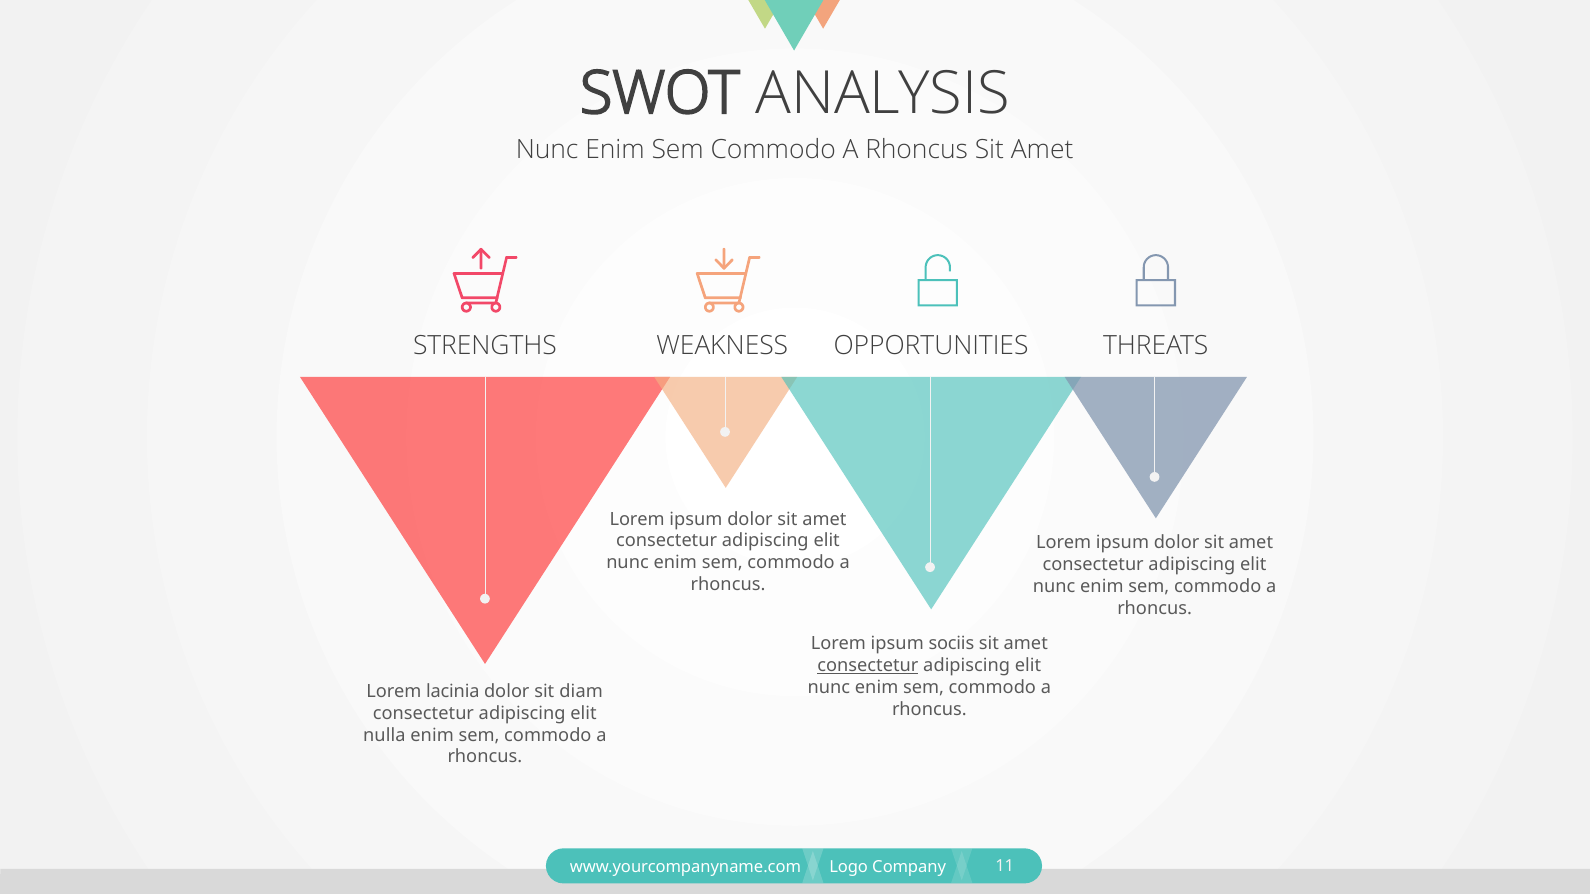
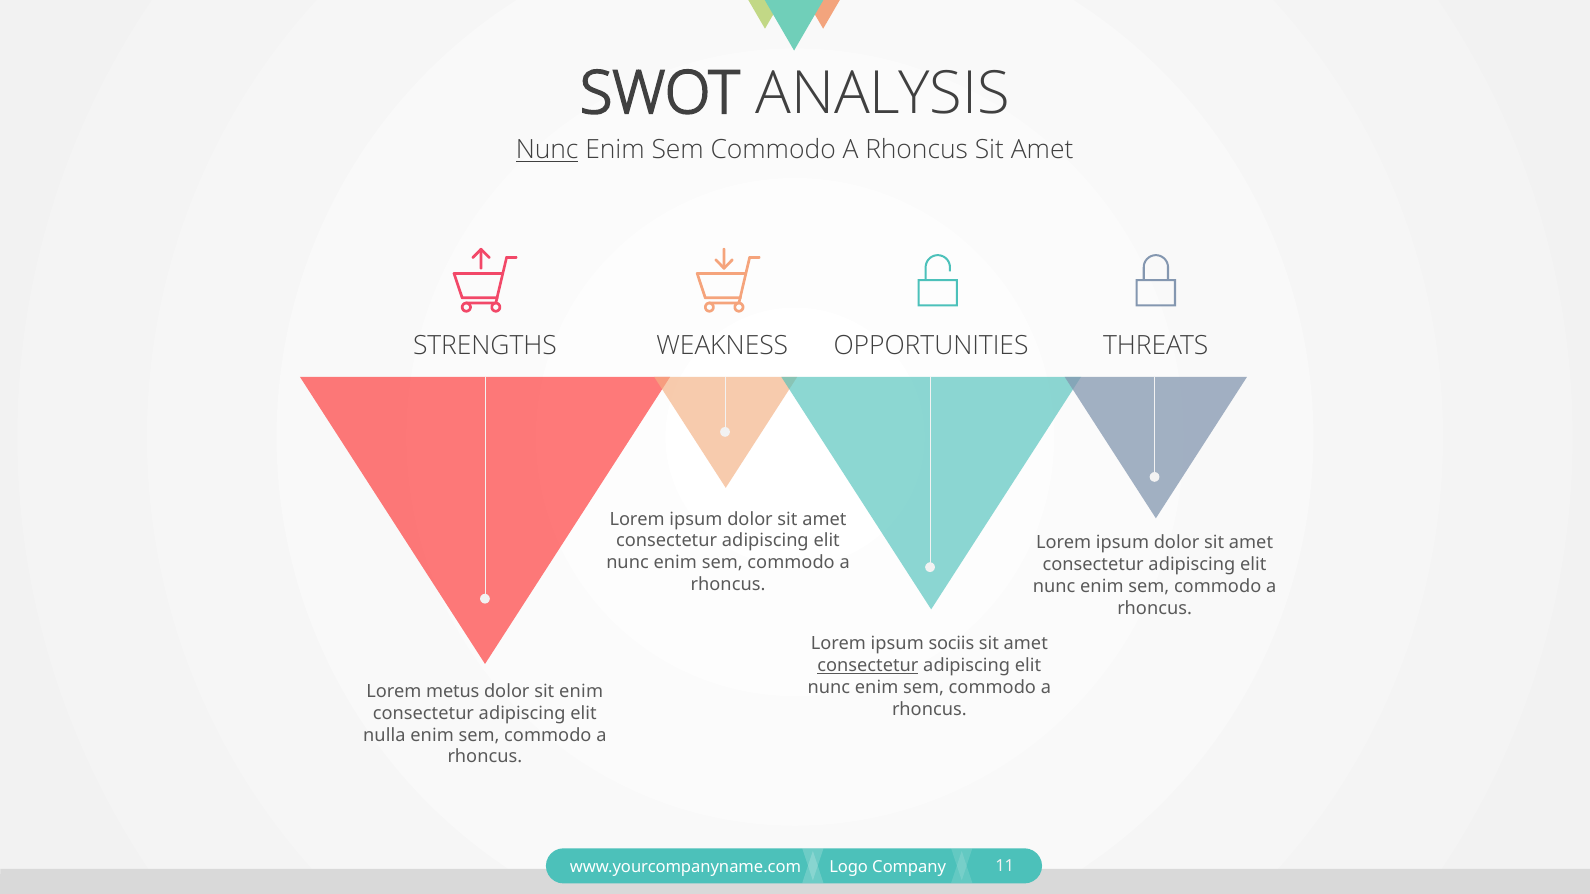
Nunc underline: none -> present (547, 150)
lacinia: lacinia -> metus (453, 692)
sit diam: diam -> enim (581, 692)
